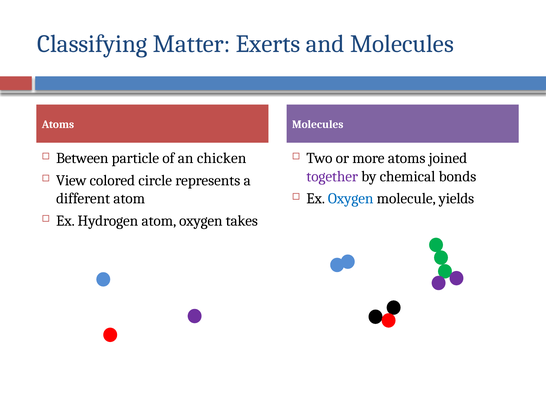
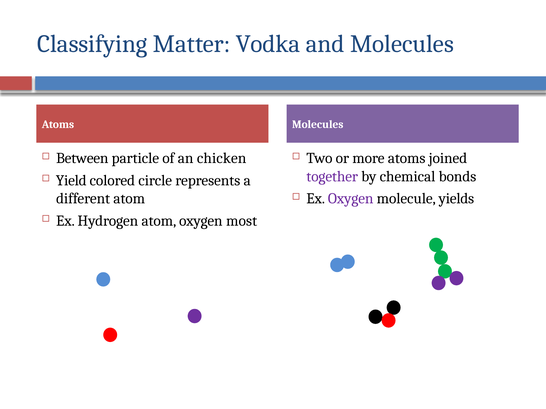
Exerts: Exerts -> Vodka (268, 44)
View: View -> Yield (71, 181)
Oxygen colour: blue -> purple (351, 199)
takes: takes -> most (242, 221)
